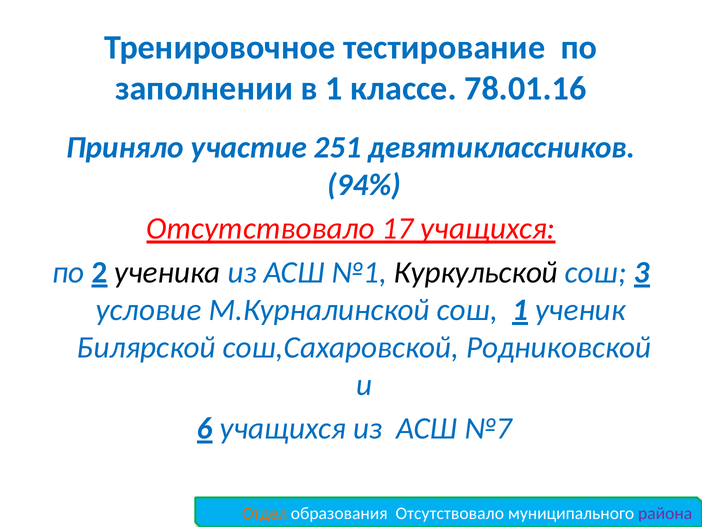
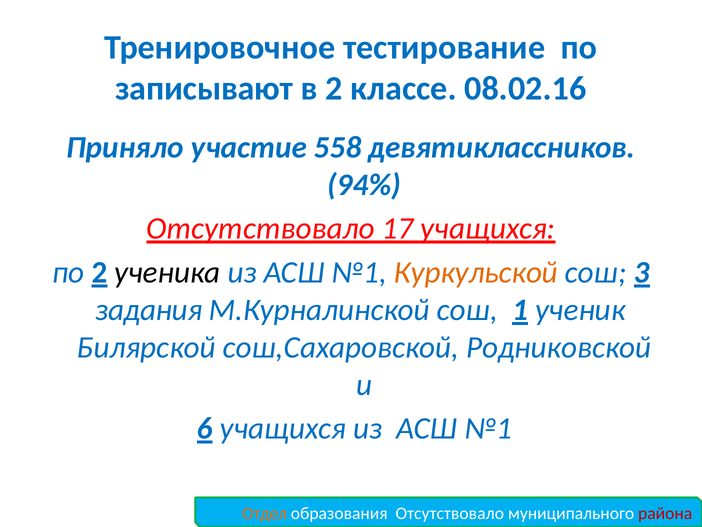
заполнении: заполнении -> записывают (204, 88)
в 1: 1 -> 2 (334, 88)
78.01.16: 78.01.16 -> 08.02.16 (525, 88)
251: 251 -> 558 (338, 147)
Куркульской colour: black -> orange (476, 272)
условие: условие -> задания (149, 310)
учащихся из АСШ №7: №7 -> №1 (488, 428)
района colour: purple -> red (665, 513)
